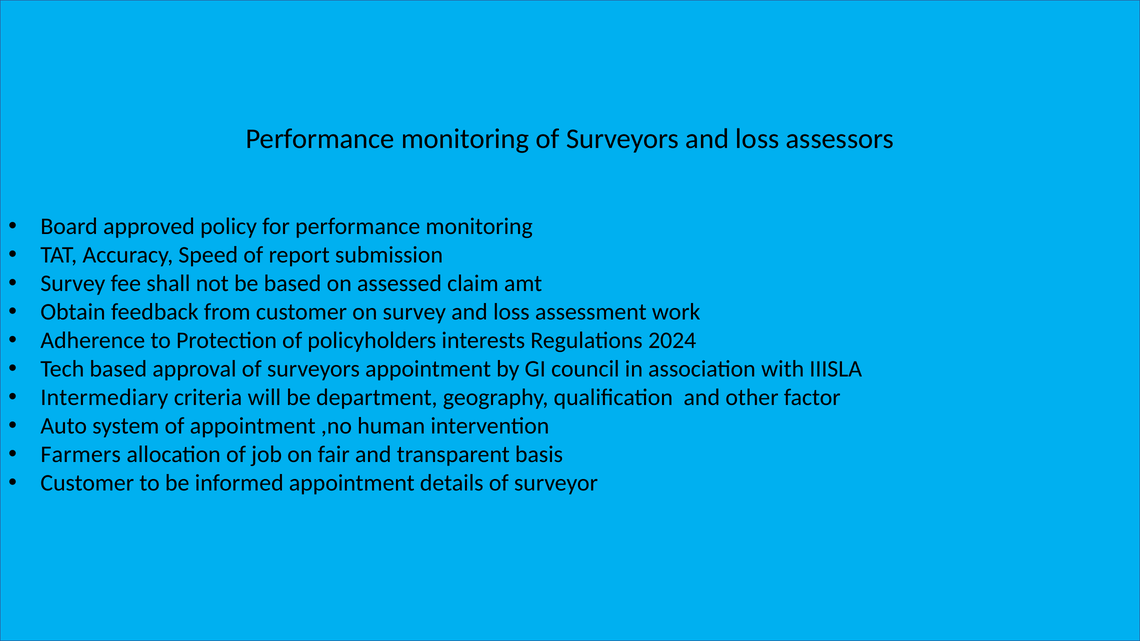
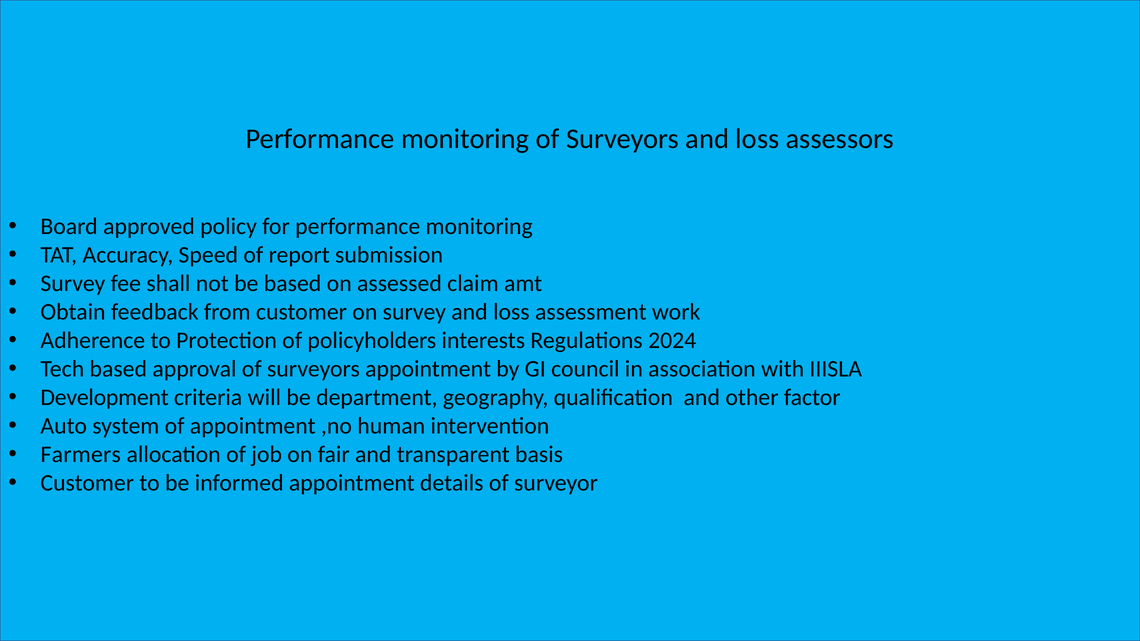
Intermediary: Intermediary -> Development (105, 398)
